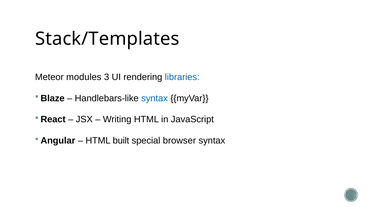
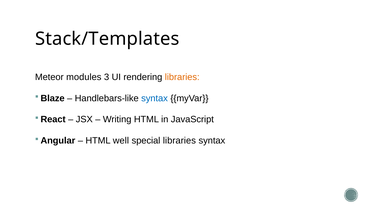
libraries colour: blue -> orange (182, 77)
built: built -> well (121, 141)
special browser: browser -> libraries (179, 141)
